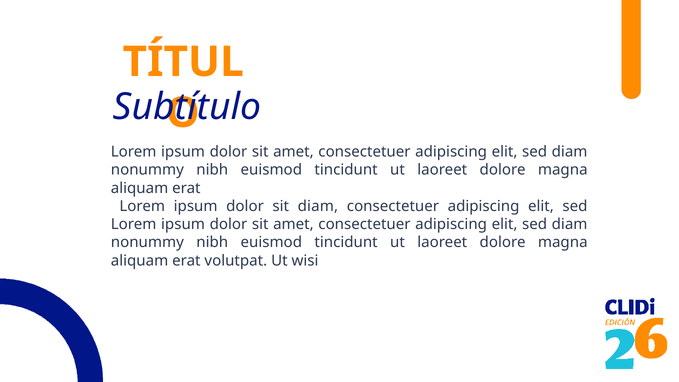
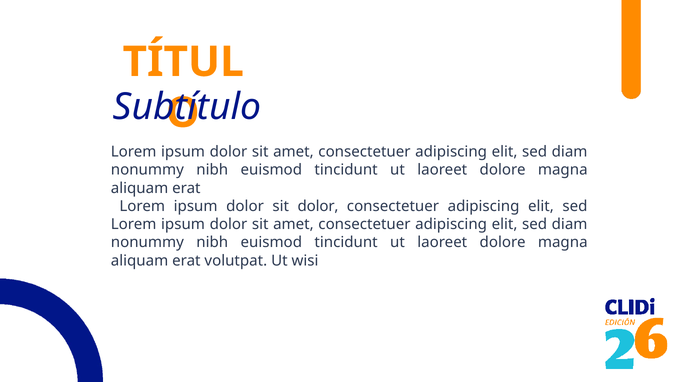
sit diam: diam -> dolor (318, 206)
